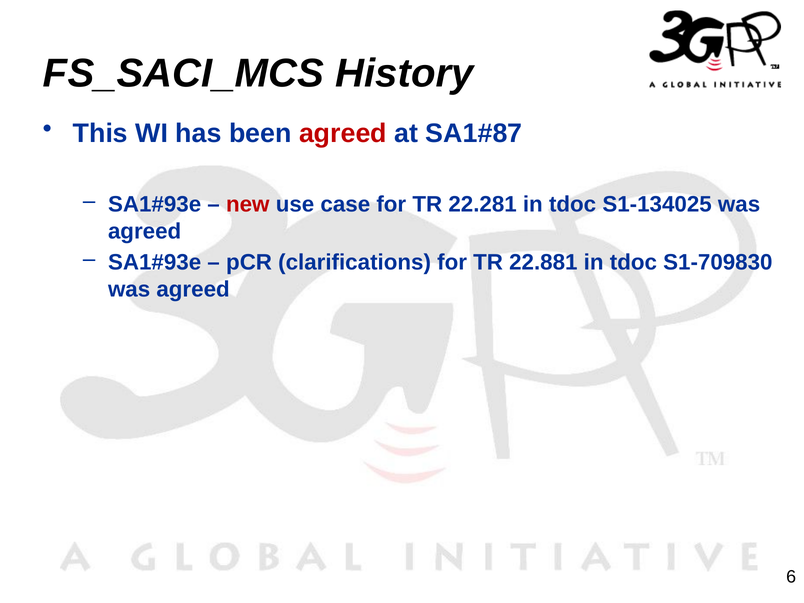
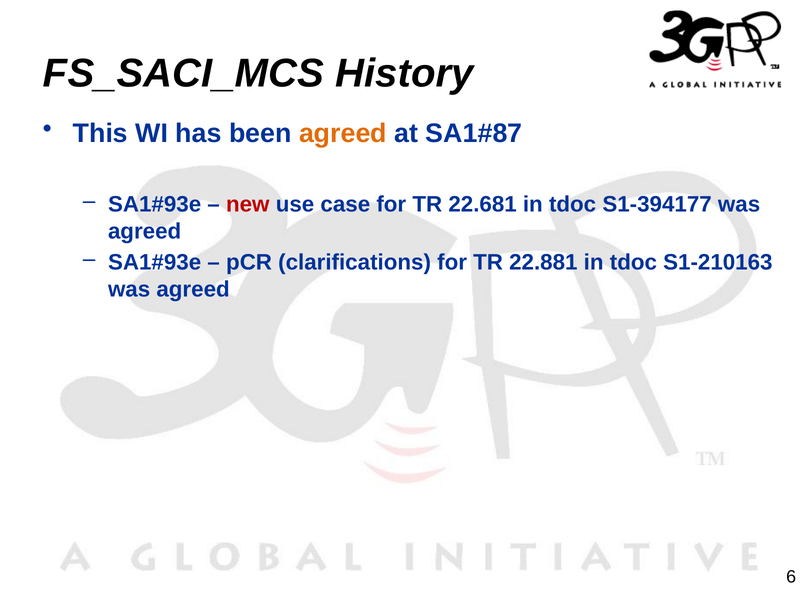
agreed colour: red -> orange (343, 133)
22.281: 22.281 -> 22.681 (483, 205)
S1-134025: S1-134025 -> S1-394177 (657, 205)
S1-709830: S1-709830 -> S1-210163 (718, 263)
